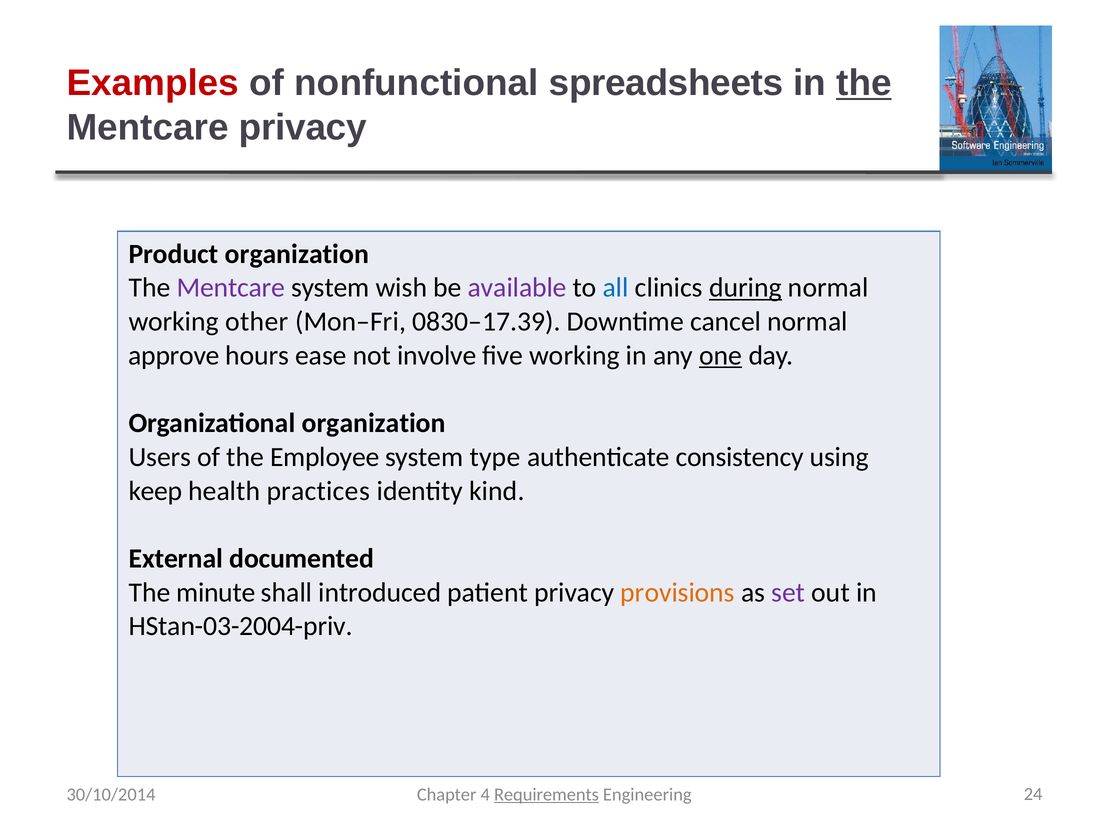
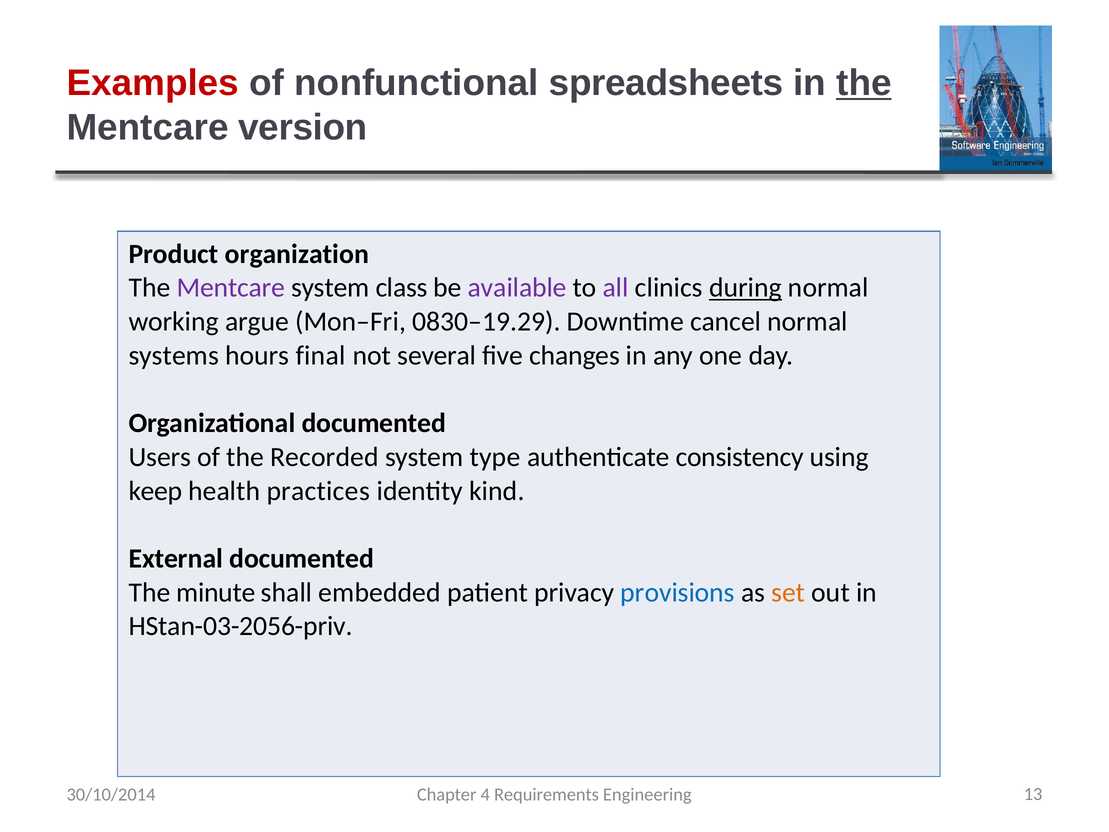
Mentcare privacy: privacy -> version (303, 127)
wish: wish -> class (401, 288)
all colour: blue -> purple (616, 288)
other: other -> argue (257, 322)
0830–17.39: 0830–17.39 -> 0830–19.29 (486, 322)
approve: approve -> systems (174, 355)
ease: ease -> final (321, 355)
involve: involve -> several (437, 355)
five working: working -> changes (575, 355)
one underline: present -> none (721, 355)
Organizational organization: organization -> documented (374, 423)
Employee: Employee -> Recorded (325, 457)
introduced: introduced -> embedded (380, 592)
provisions colour: orange -> blue (678, 592)
set colour: purple -> orange (788, 592)
HStan-03-2004-priv: HStan-03-2004-priv -> HStan-03-2056-priv (241, 626)
Requirements underline: present -> none (546, 794)
24: 24 -> 13 (1033, 794)
